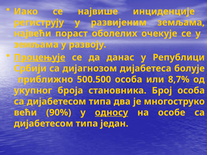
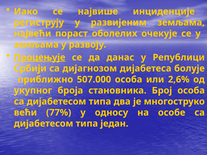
500.500: 500.500 -> 507.000 (94, 80)
8,7%: 8,7% -> 2,6% (179, 80)
90%: 90% -> 77% (59, 113)
односу underline: present -> none (111, 113)
